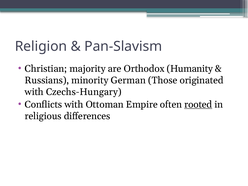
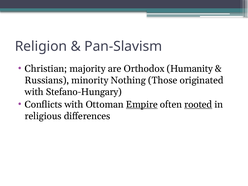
German: German -> Nothing (128, 80)
Czechs-Hungary: Czechs-Hungary -> Stefano-Hungary (84, 92)
Empire underline: none -> present (142, 104)
